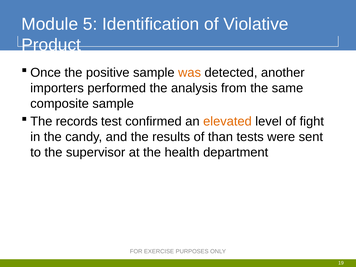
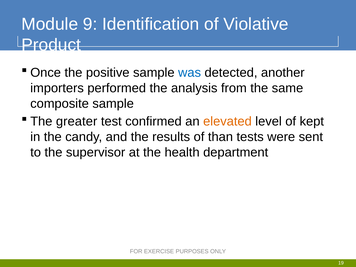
5: 5 -> 9 (90, 24)
was colour: orange -> blue (190, 73)
records: records -> greater (77, 122)
fight: fight -> kept (312, 122)
